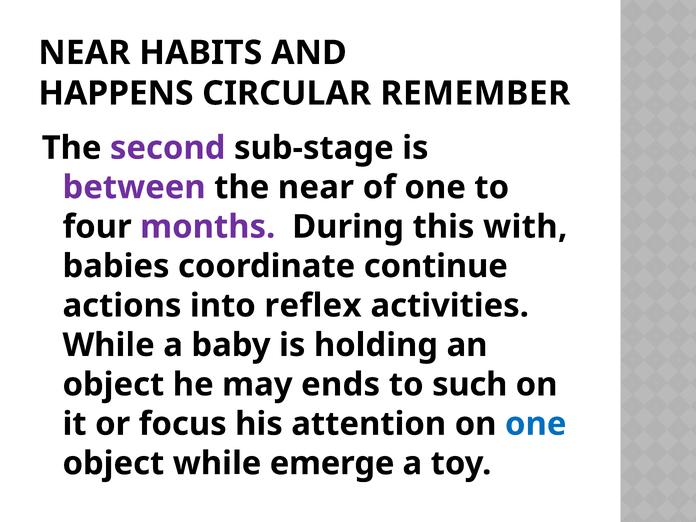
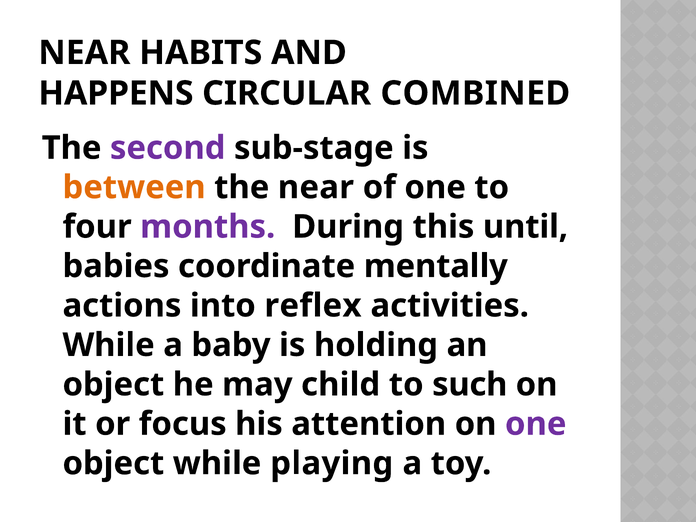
REMEMBER: REMEMBER -> COMBINED (475, 93)
between colour: purple -> orange (134, 187)
with: with -> until (525, 227)
continue: continue -> mentally (436, 266)
ends: ends -> child (341, 385)
one colour: blue -> purple (536, 424)
emerge: emerge -> playing (332, 463)
